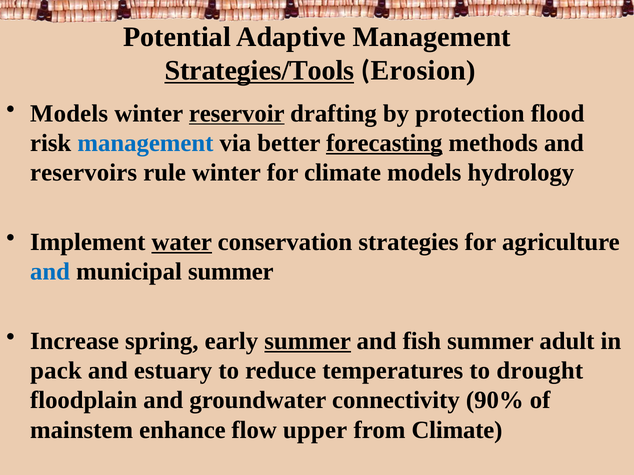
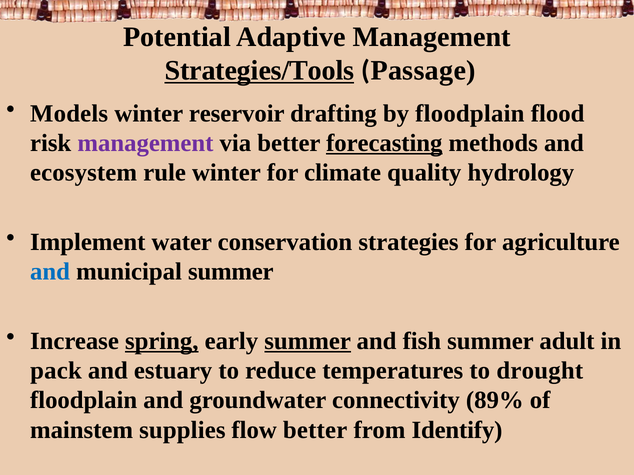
Erosion: Erosion -> Passage (423, 71)
reservoir underline: present -> none (237, 113)
by protection: protection -> floodplain (470, 113)
management colour: blue -> purple (145, 143)
reservoirs: reservoirs -> ecosystem (84, 173)
climate models: models -> quality (424, 173)
water underline: present -> none (182, 242)
spring underline: none -> present (162, 341)
90%: 90% -> 89% (495, 401)
enhance: enhance -> supplies (182, 430)
flow upper: upper -> better (315, 430)
from Climate: Climate -> Identify (457, 430)
